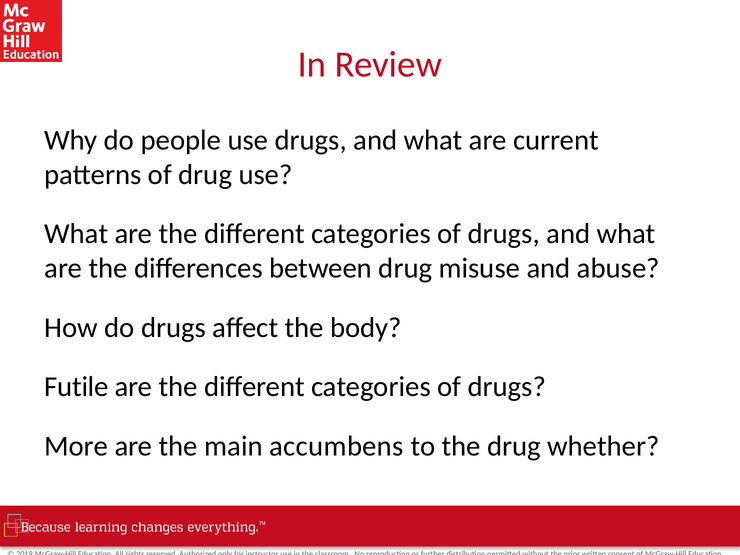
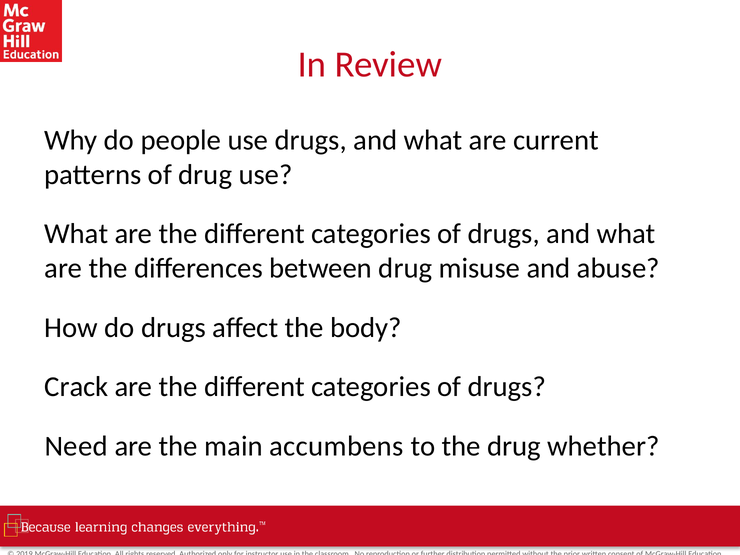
Futile: Futile -> Crack (76, 387)
More: More -> Need (76, 446)
